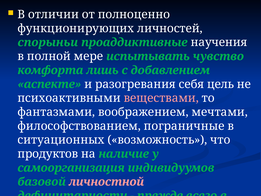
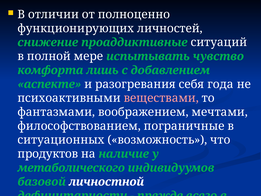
спорыньи: спорыньи -> снижение (48, 42)
научения: научения -> ситуаций (219, 42)
цель: цель -> года (220, 84)
самоорганизация: самоорганизация -> метаболического (71, 168)
личностной colour: pink -> white (106, 182)
